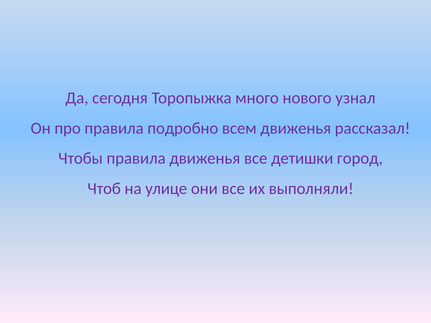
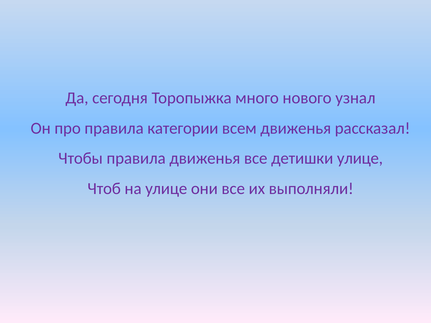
подробно: подробно -> категории (183, 128)
детишки город: город -> улице (360, 159)
